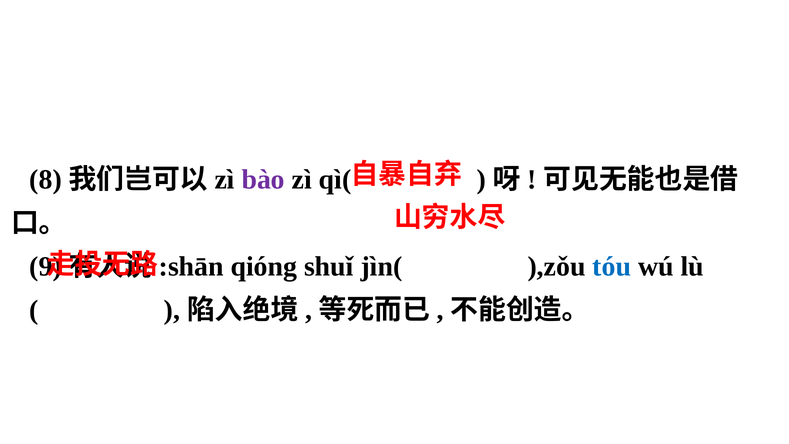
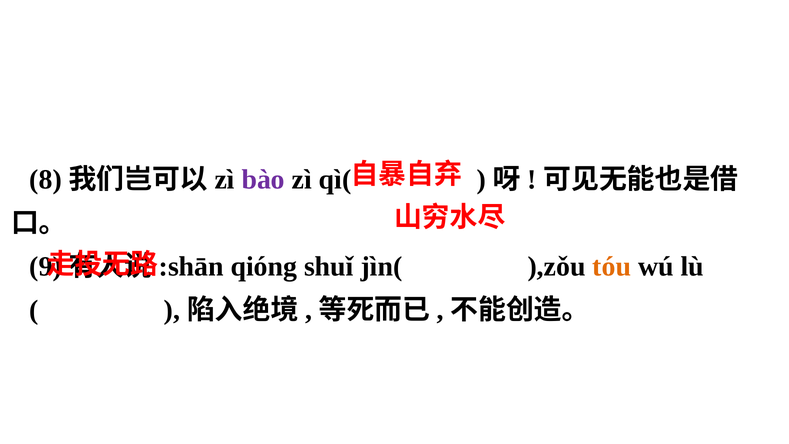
tóu colour: blue -> orange (612, 266)
